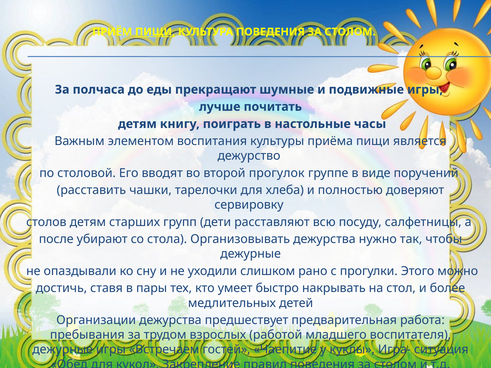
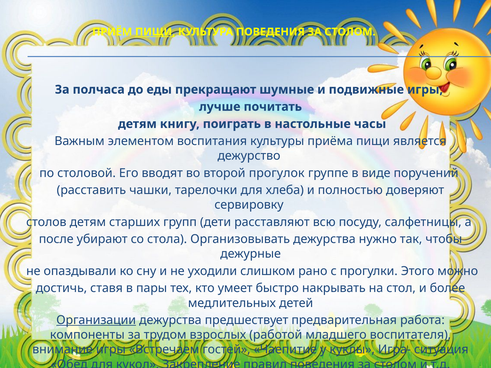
Организации underline: none -> present (96, 320)
пребывания: пребывания -> компоненты (87, 335)
дежурные: дежурные -> внимание (63, 350)
